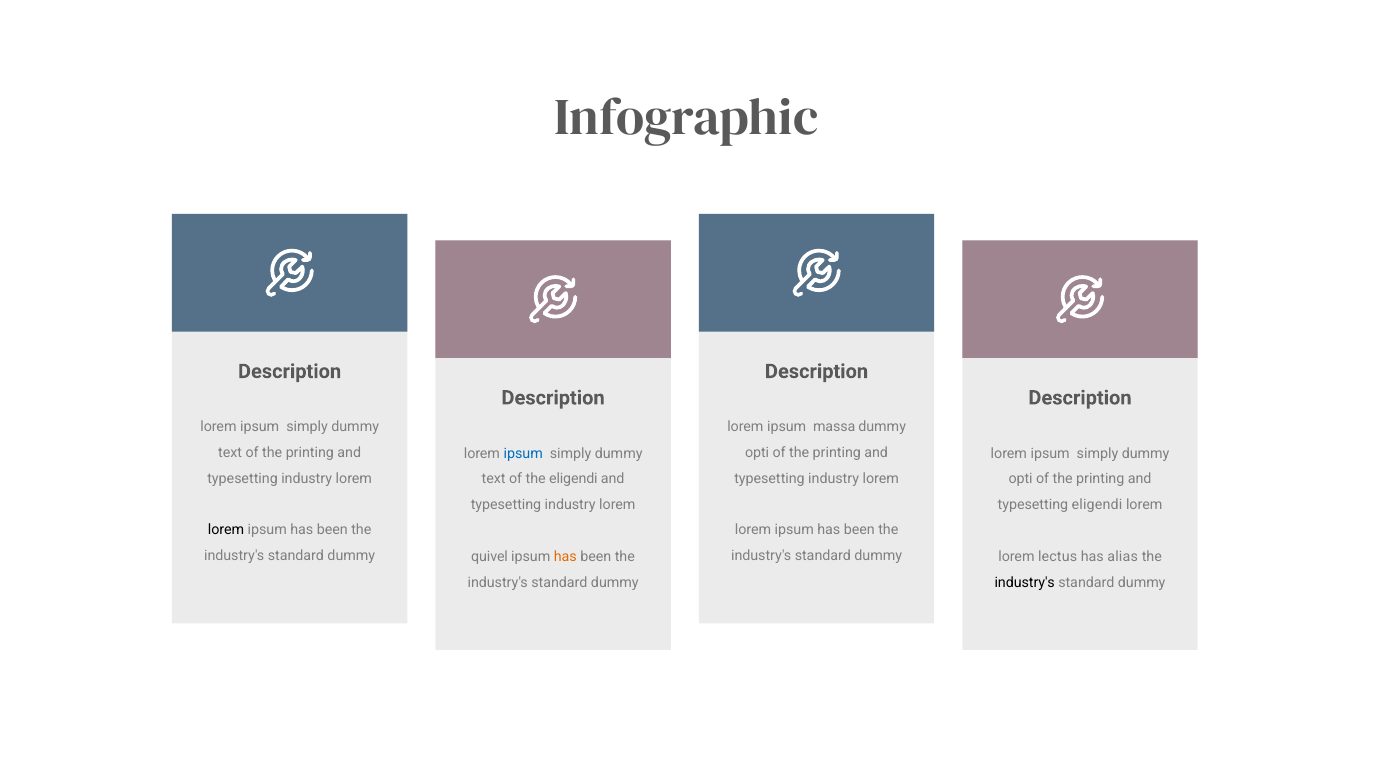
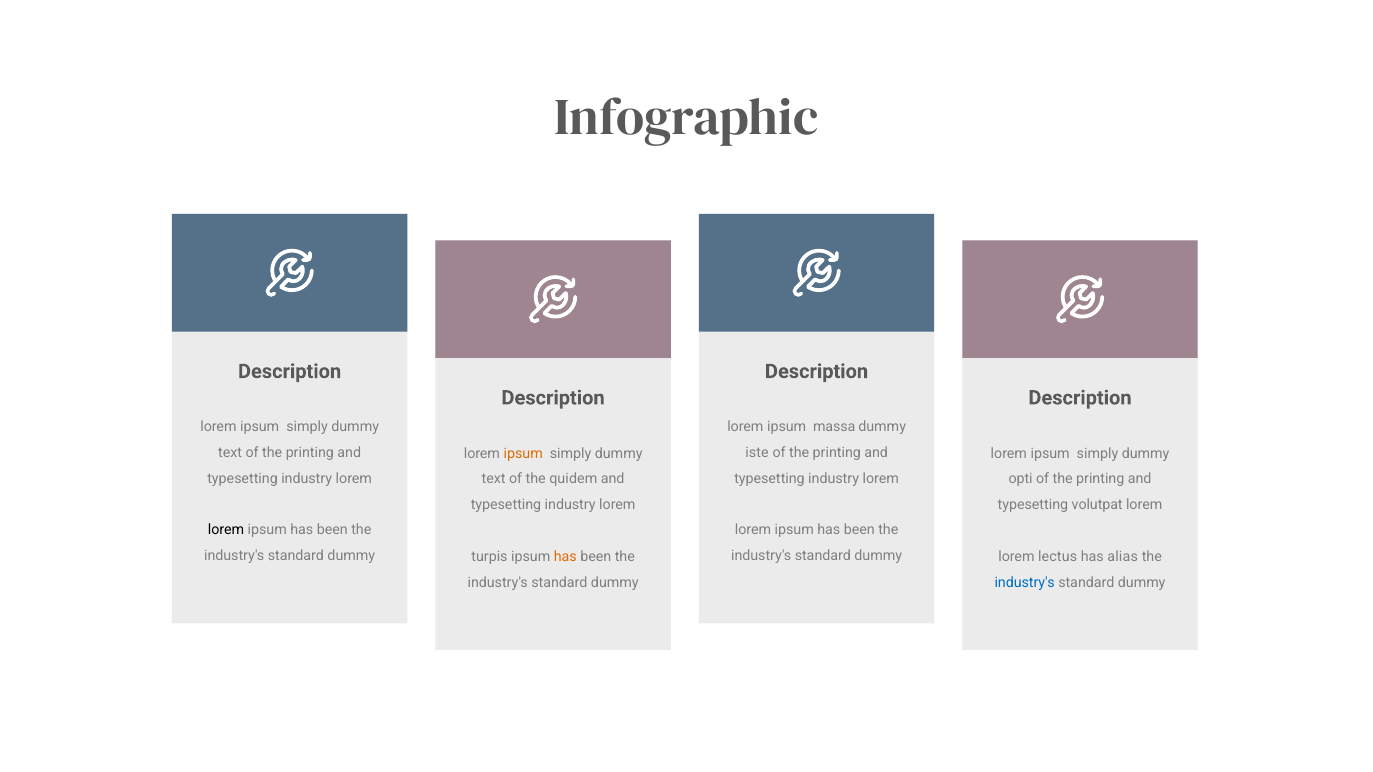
opti: opti -> iste (757, 453)
ipsum colour: blue -> orange (523, 454)
the eligendi: eligendi -> quidem (573, 479)
typesetting eligendi: eligendi -> volutpat (1097, 505)
quivel: quivel -> turpis (490, 557)
industry's colour: black -> blue (1025, 582)
